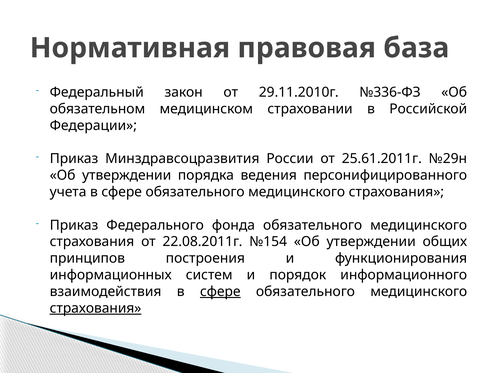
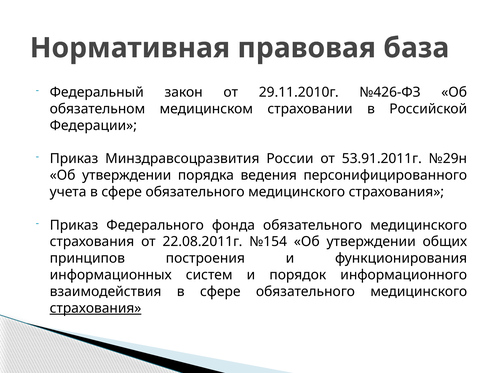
№336-ФЗ: №336-ФЗ -> №426-ФЗ (390, 92)
25.61.2011г: 25.61.2011г -> 53.91.2011г (382, 159)
сфере underline: present -> none (220, 291)
